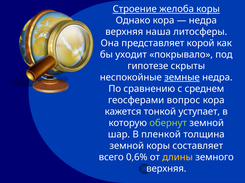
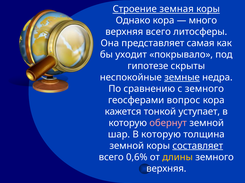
желоба: желоба -> земная (177, 9)
недра: недра -> много (203, 20)
верхняя наша: наша -> всего (158, 32)
корой: корой -> самая (201, 43)
с среднем: среднем -> земного (204, 89)
обернут colour: light green -> pink (168, 123)
шар В пленкой: пленкой -> которую (161, 135)
составляет underline: none -> present (198, 146)
